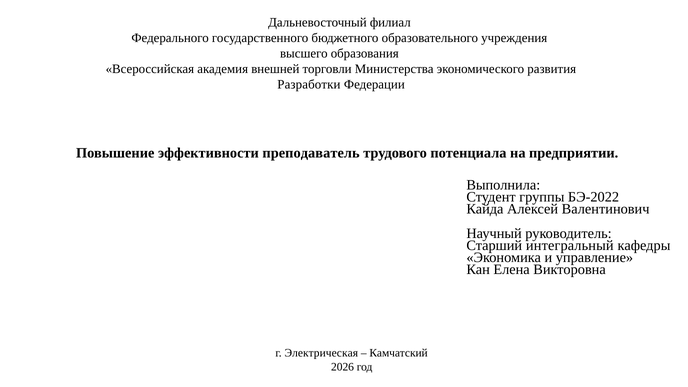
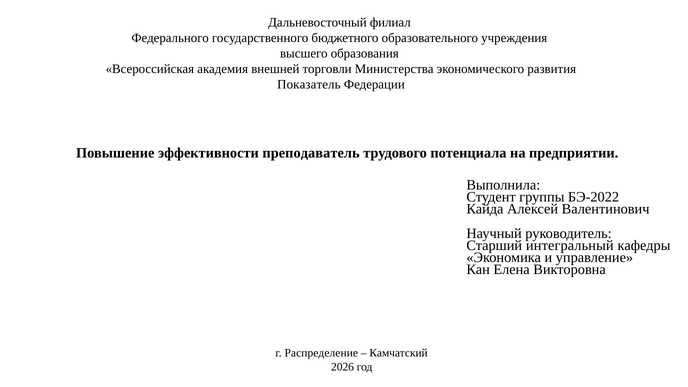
Разработки: Разработки -> Показатель (309, 84)
Электрическая: Электрическая -> Распределение (321, 353)
